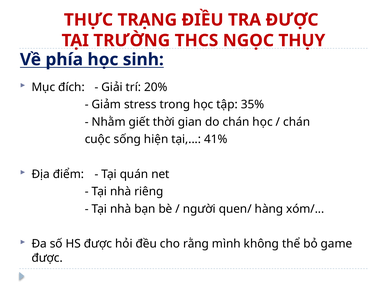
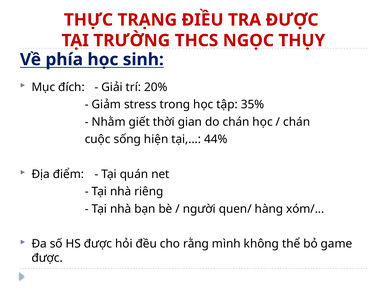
41%: 41% -> 44% (216, 139)
